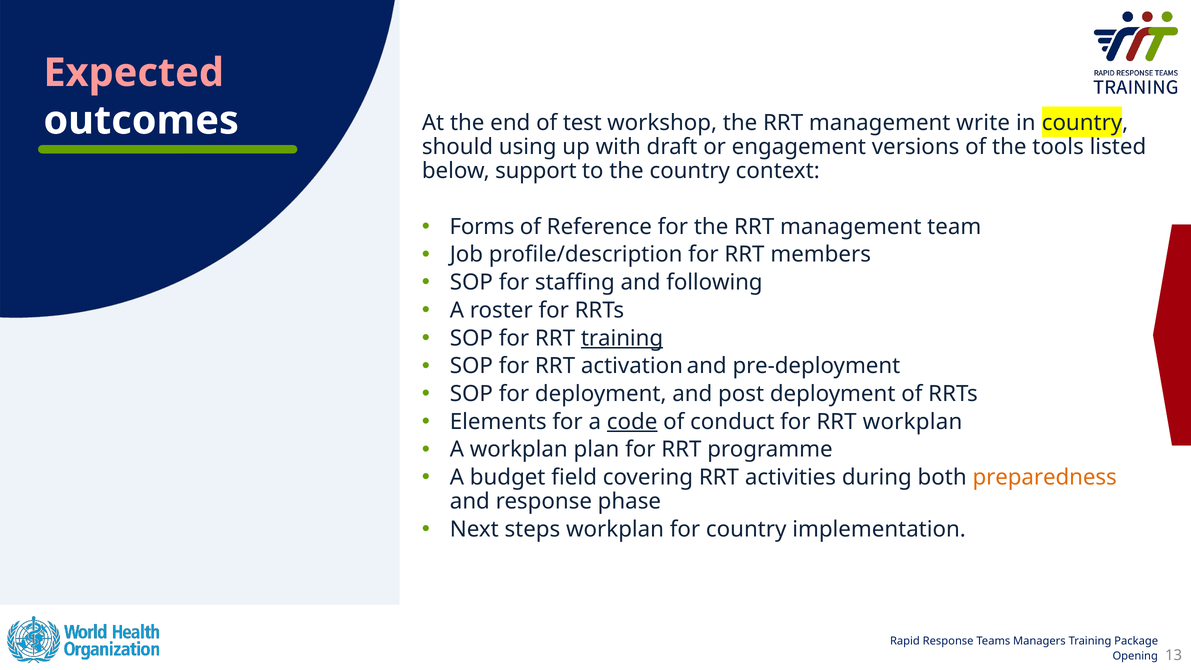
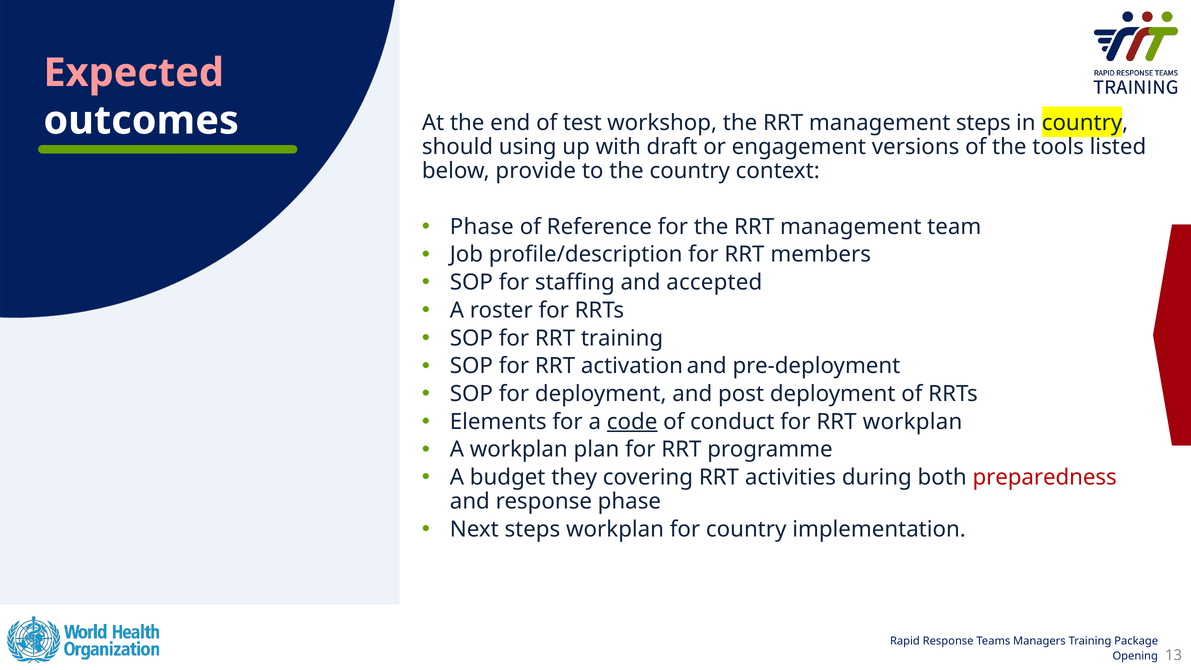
management write: write -> steps (983, 123)
support: support -> provide (536, 171)
Forms: Forms -> Phase (482, 227)
following: following -> accepted (714, 282)
training underline: present -> none (622, 338)
field: field -> they (574, 477)
preparedness colour: orange -> red (1045, 477)
